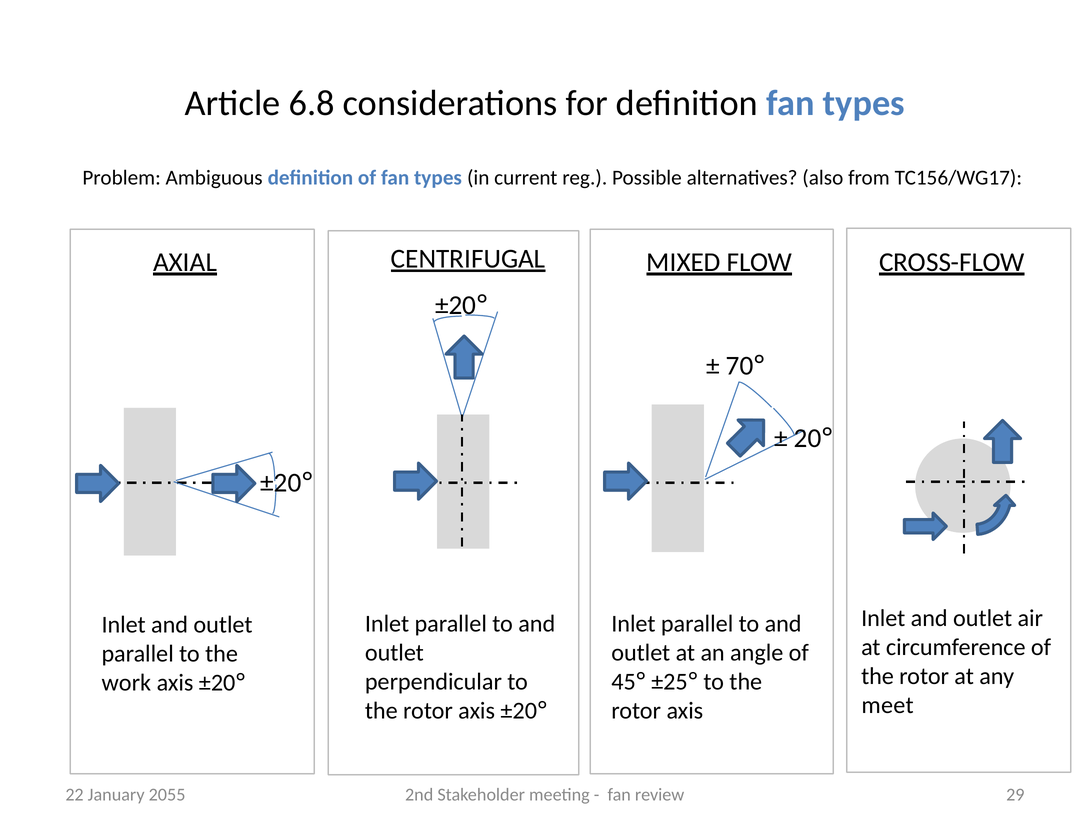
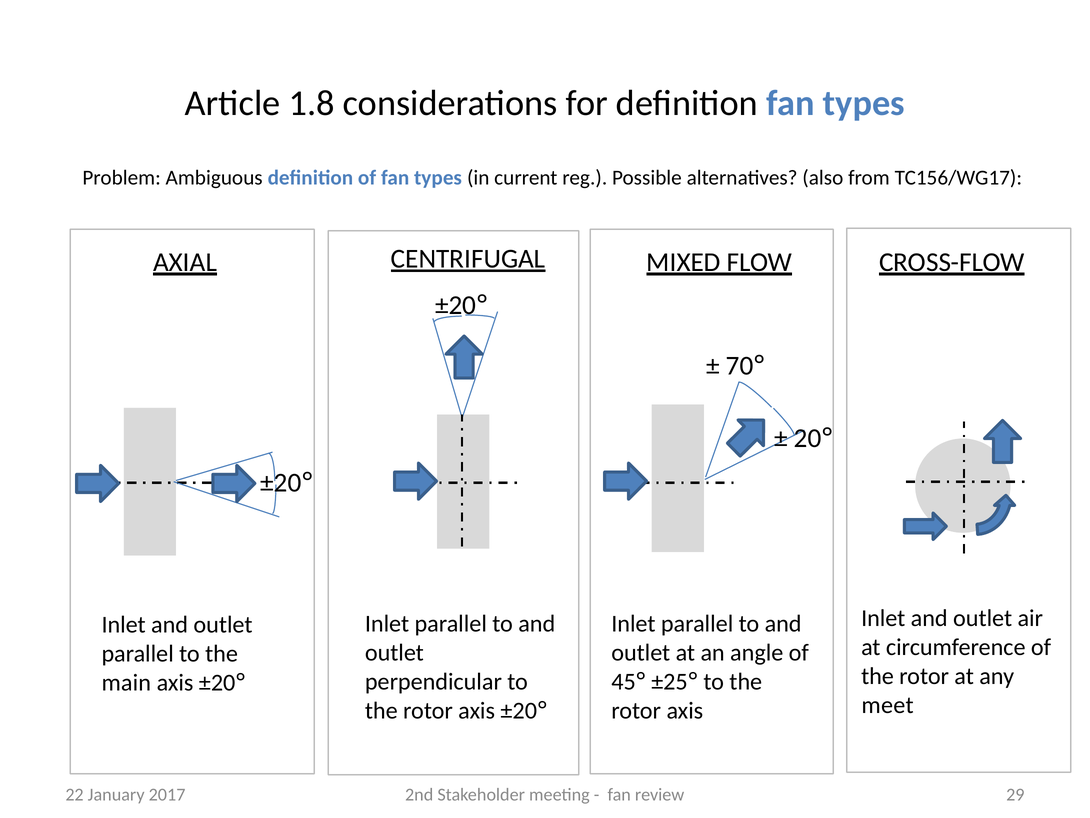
6.8: 6.8 -> 1.8 (312, 103)
work: work -> main (126, 683)
2055: 2055 -> 2017 (167, 794)
